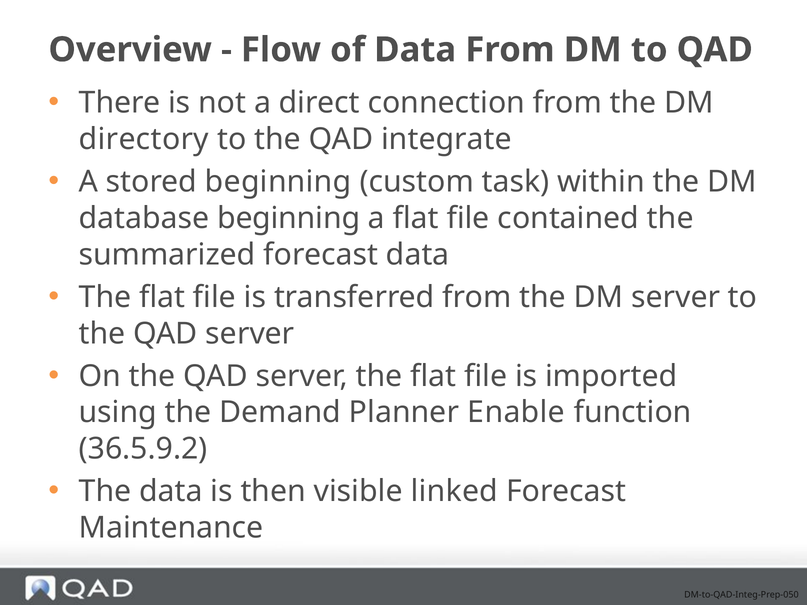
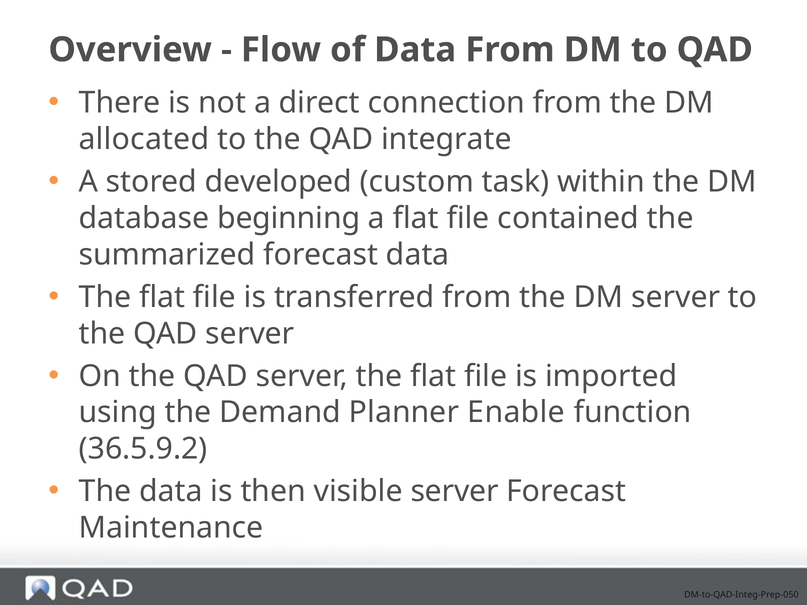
directory: directory -> allocated (144, 139)
stored beginning: beginning -> developed (278, 182)
visible linked: linked -> server (455, 492)
